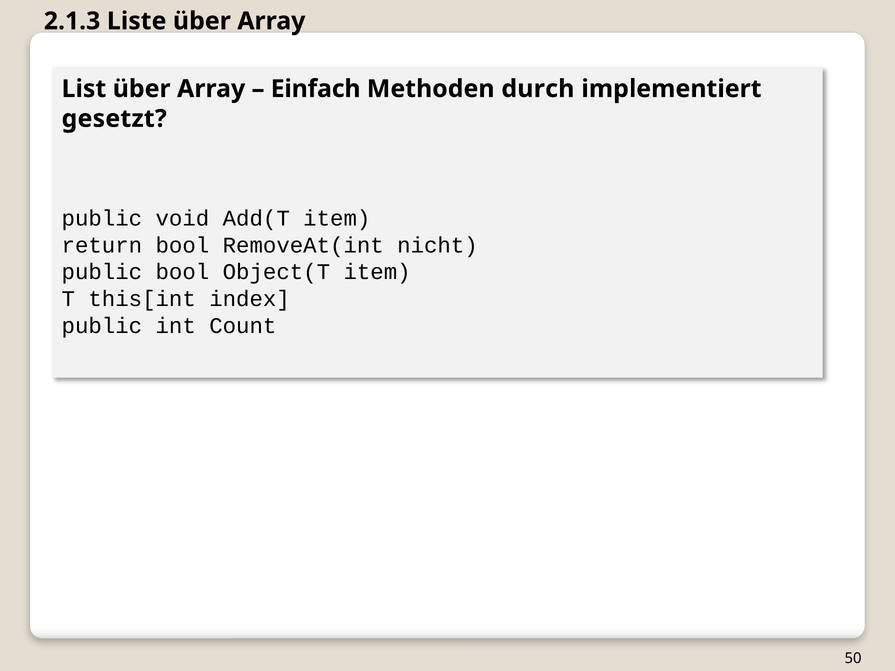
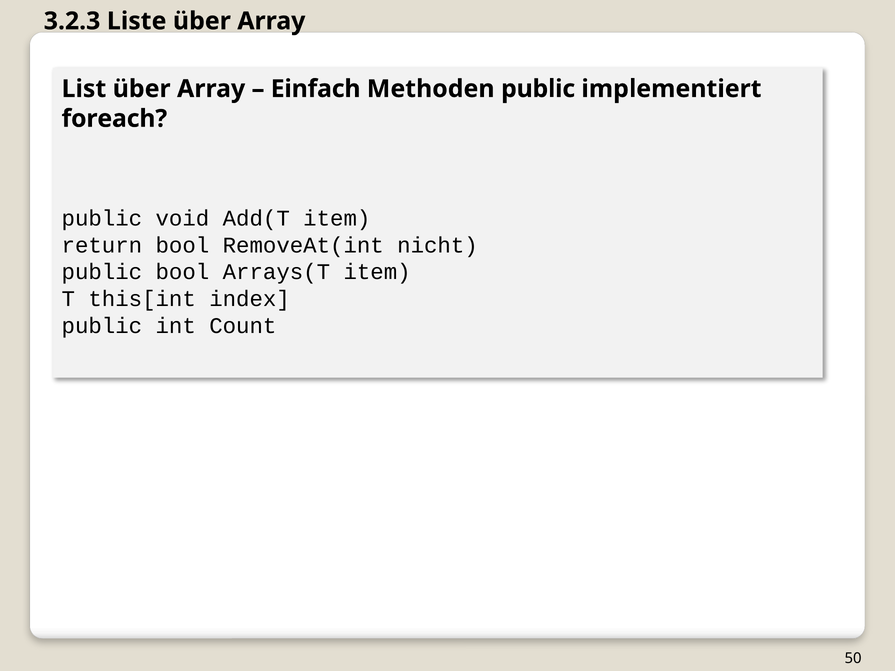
2.1.3: 2.1.3 -> 3.2.3 (72, 21)
Methoden durch: durch -> public (538, 89)
gesetzt: gesetzt -> foreach (114, 119)
Object(T: Object(T -> Arrays(T (276, 272)
